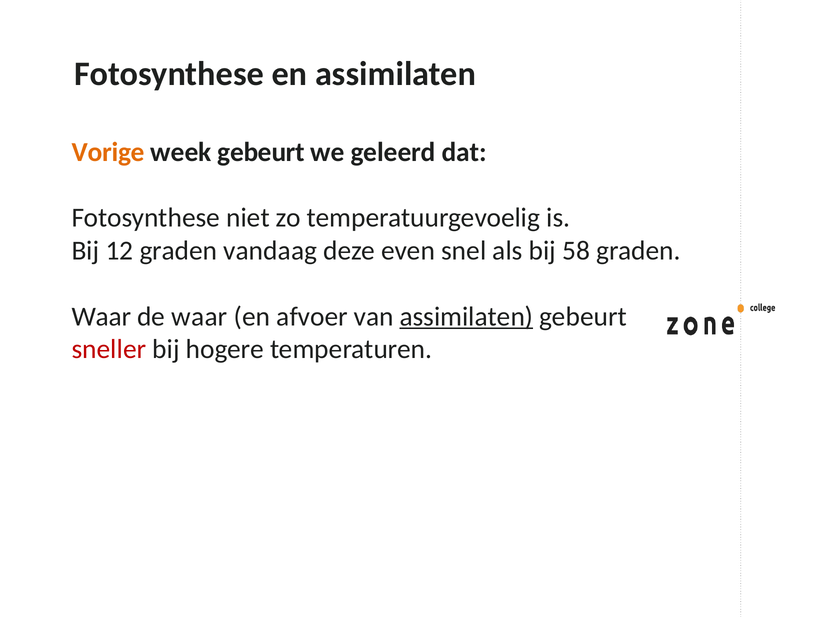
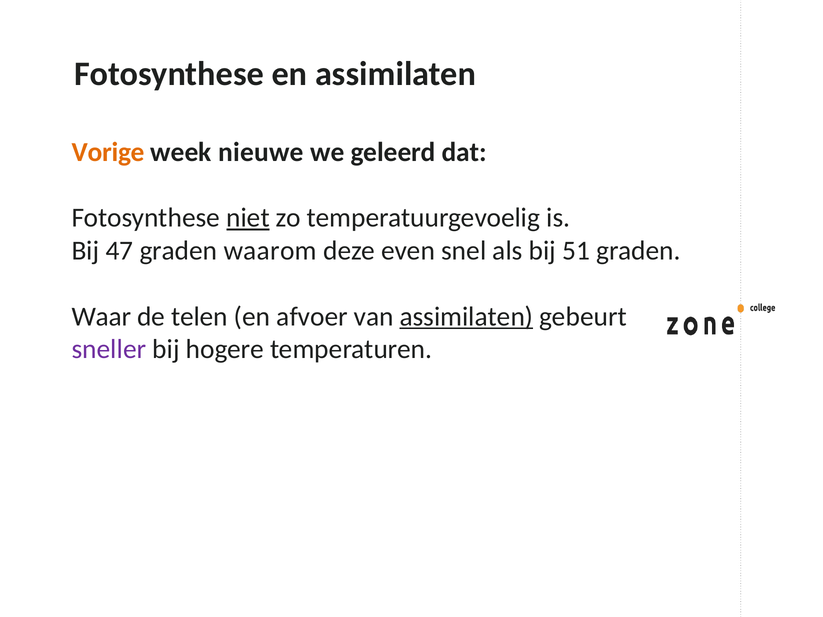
week gebeurt: gebeurt -> nieuwe (261, 152)
niet underline: none -> present (248, 218)
12: 12 -> 47 (119, 251)
vandaag: vandaag -> waarom (270, 251)
58: 58 -> 51 (576, 251)
de waar: waar -> telen (200, 317)
sneller colour: red -> purple (109, 350)
